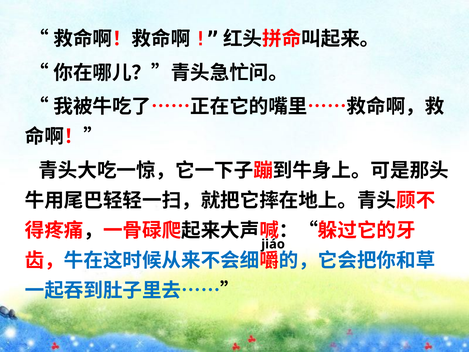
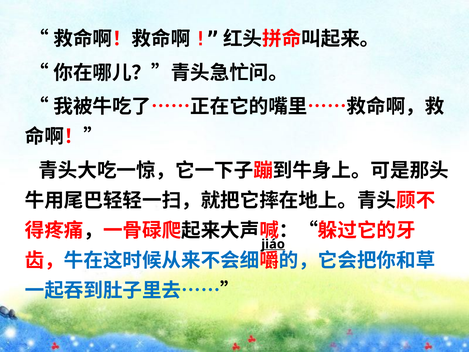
jiáo underline: none -> present (273, 244)
